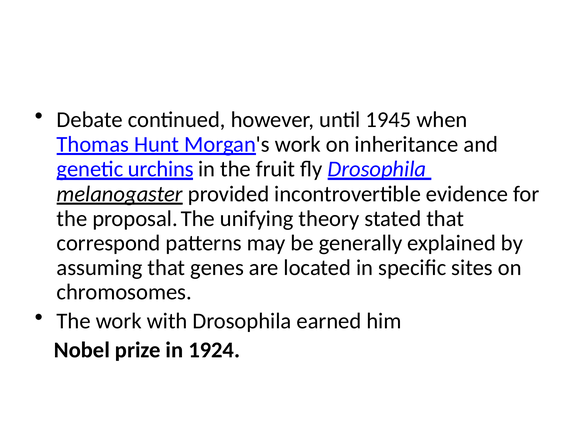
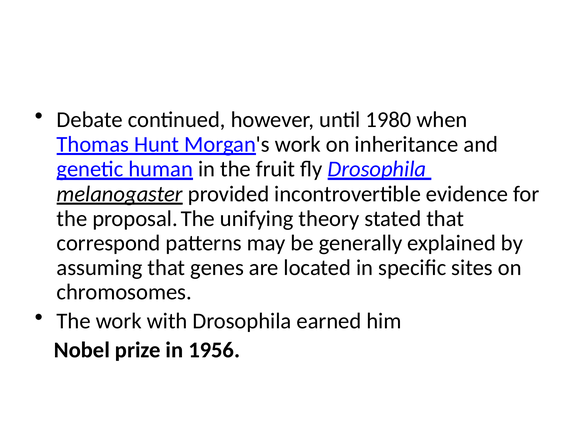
1945: 1945 -> 1980 (388, 120)
urchins: urchins -> human (161, 169)
1924: 1924 -> 1956 (214, 350)
